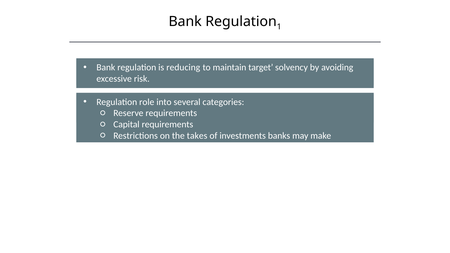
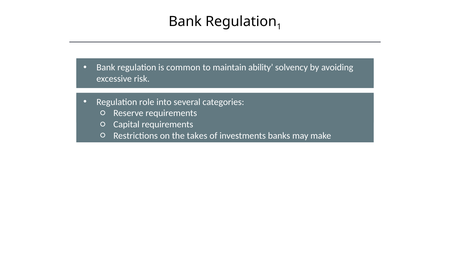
reducing: reducing -> common (183, 68)
target: target -> ability (261, 68)
